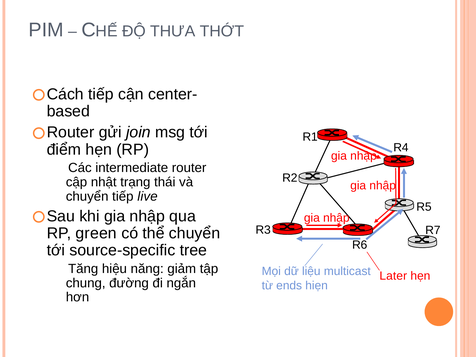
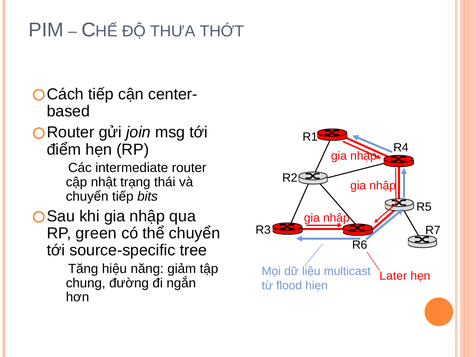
live: live -> bits (148, 196)
ends: ends -> flood (289, 286)
